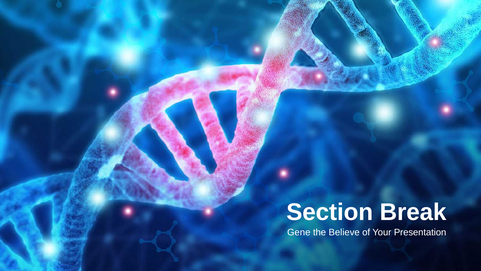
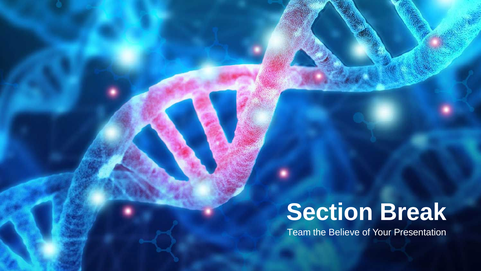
Gene: Gene -> Team (299, 232)
